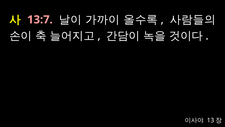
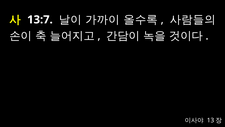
13:7 colour: pink -> white (40, 20)
